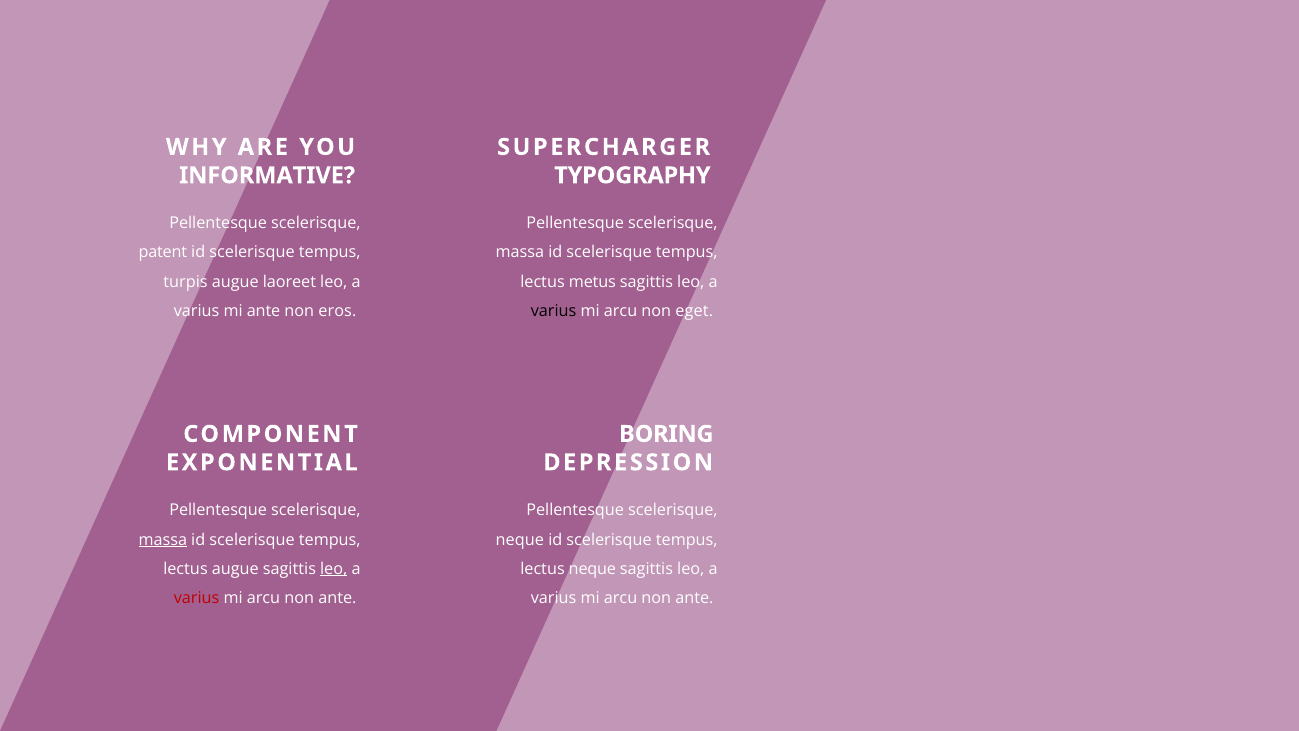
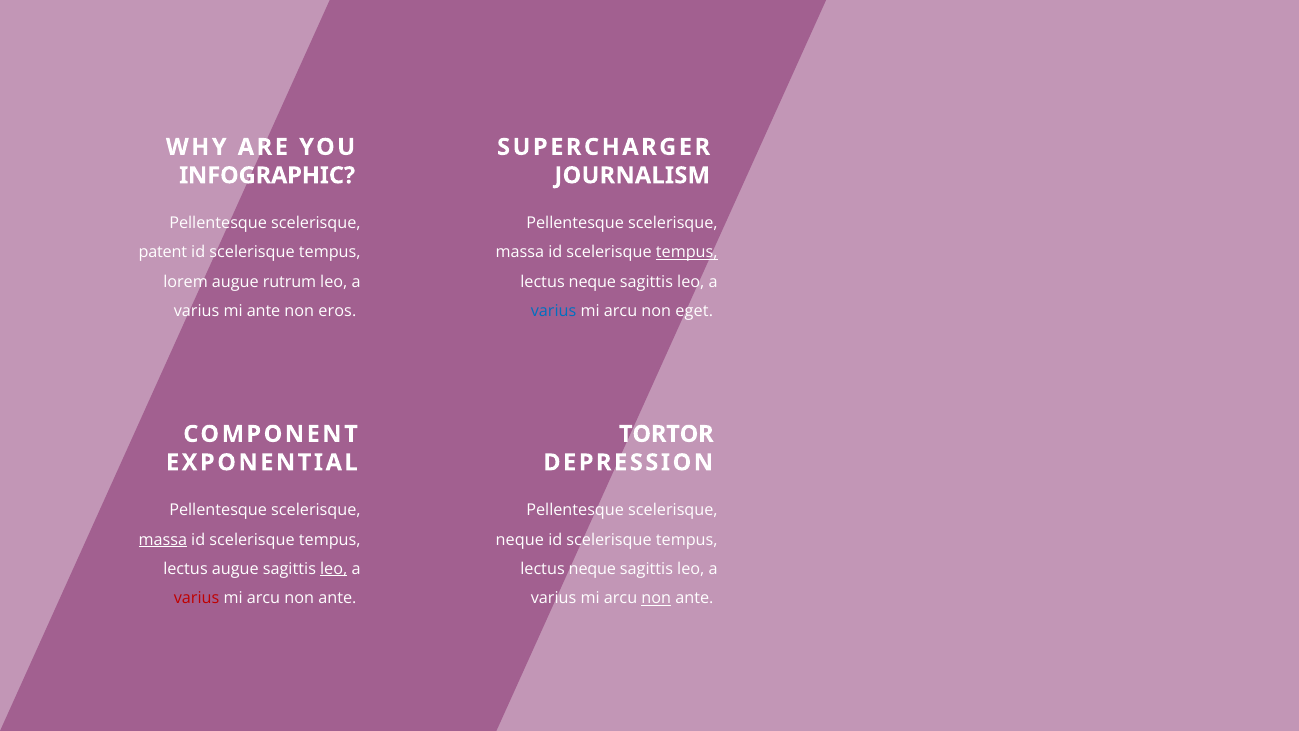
INFORMATIVE: INFORMATIVE -> INFOGRAPHIC (267, 175)
TYPOGRAPHY: TYPOGRAPHY -> JOURNALISM (632, 175)
tempus underline: none -> present (687, 253)
turpis: turpis -> lorem (186, 282)
laoreet: laoreet -> rutrum (290, 282)
metus: metus -> neque (592, 282)
varius colour: black -> blue (554, 311)
BORING: BORING -> TORTOR (666, 434)
non underline: none -> present (656, 598)
